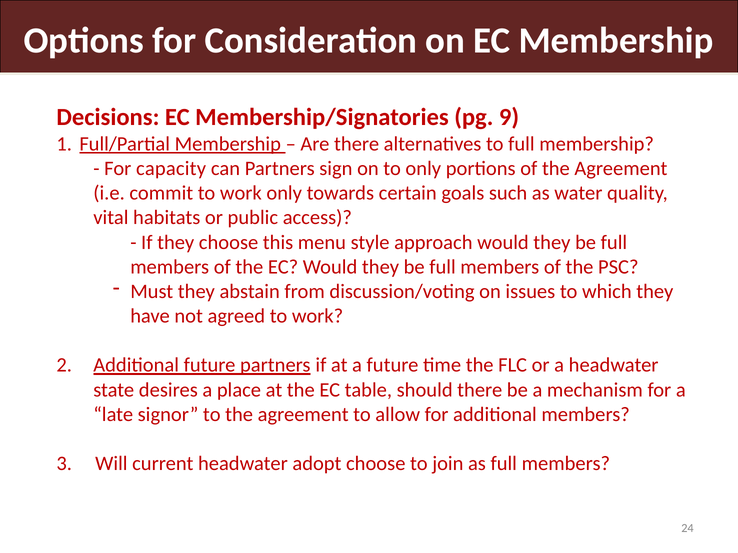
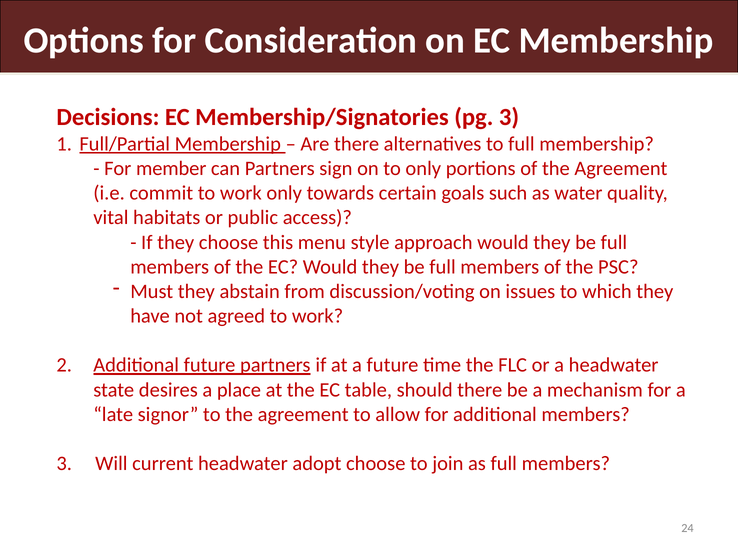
pg 9: 9 -> 3 (509, 117)
capacity: capacity -> member (171, 169)
